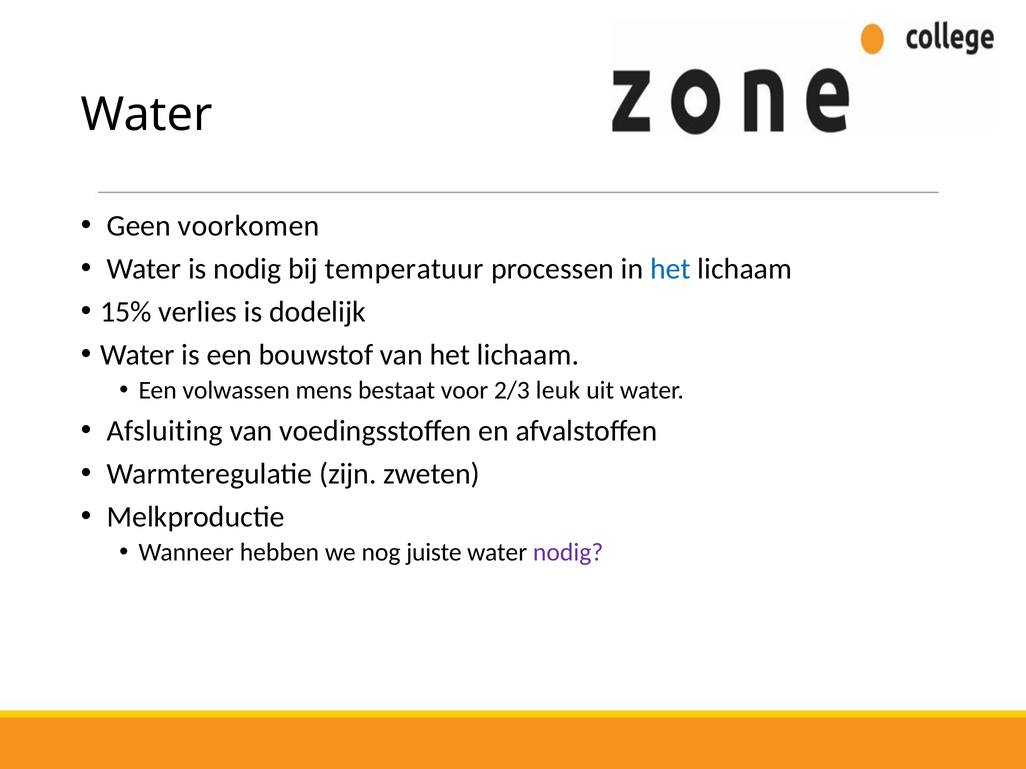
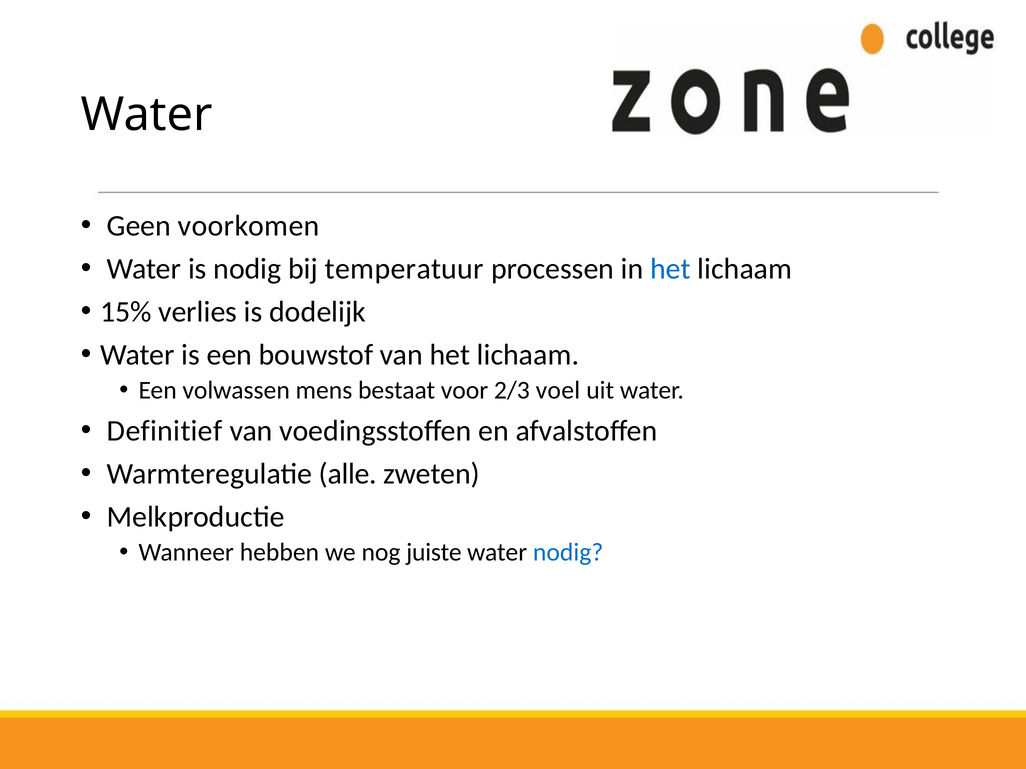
leuk: leuk -> voel (558, 390)
Afsluiting: Afsluiting -> Definitief (165, 431)
zijn: zijn -> alle (348, 474)
nodig colour: purple -> blue (568, 552)
